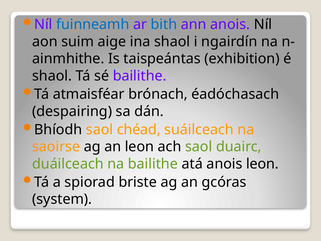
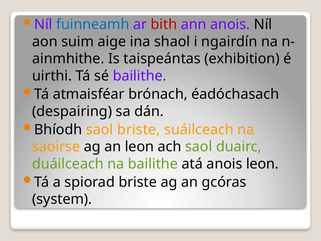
bith colour: blue -> red (164, 24)
shaol: shaol -> uirthi (52, 76)
saol chéad: chéad -> briste (139, 129)
